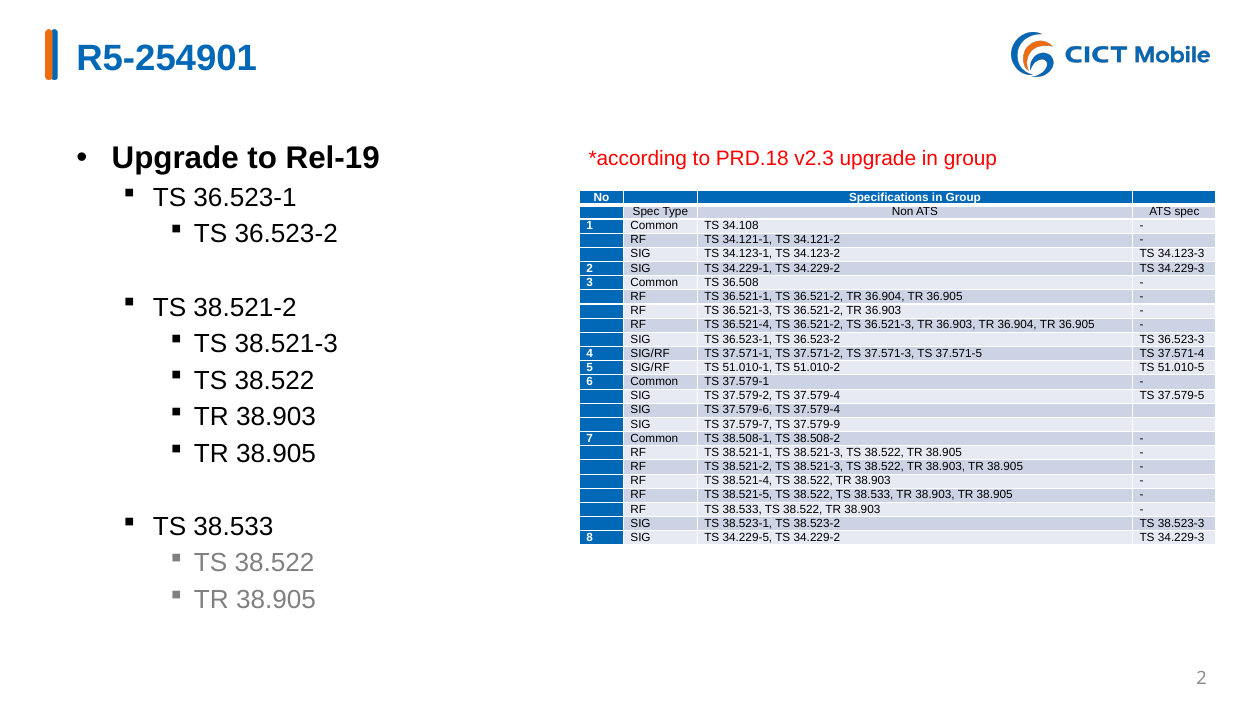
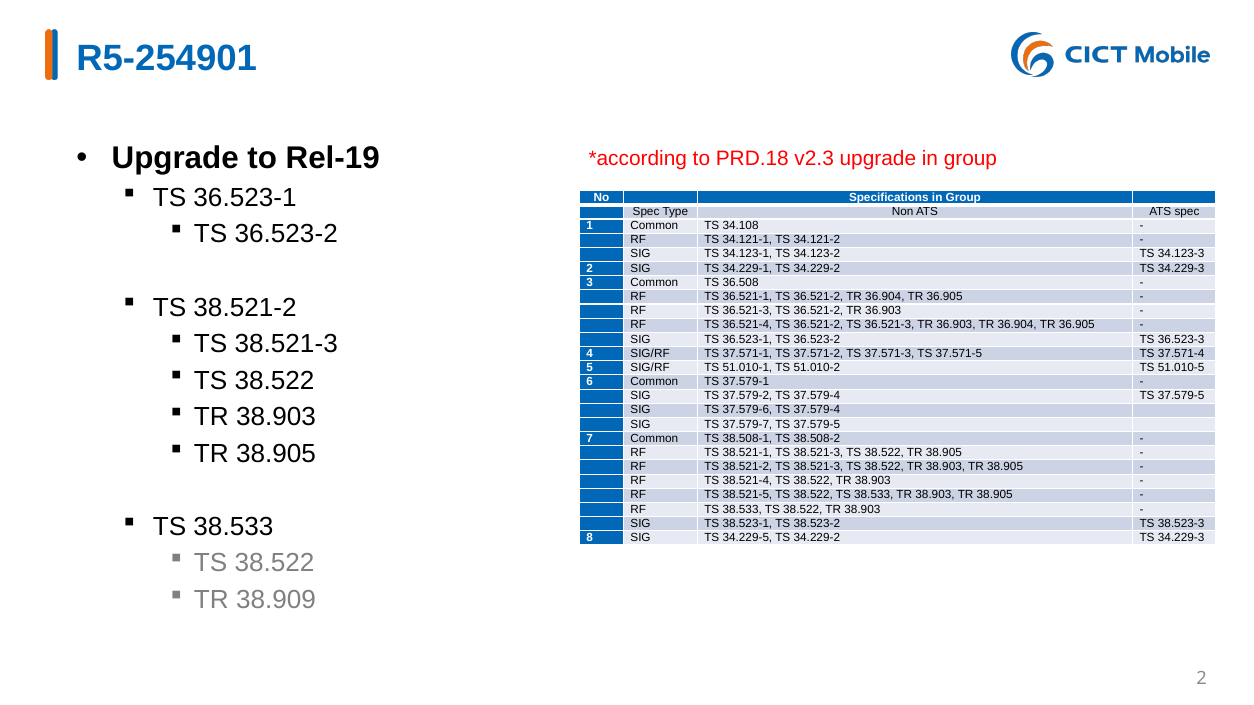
37.579-7 TS 37.579-9: 37.579-9 -> 37.579-5 (817, 424)
38.905: 38.905 -> 38.909 (276, 600)
